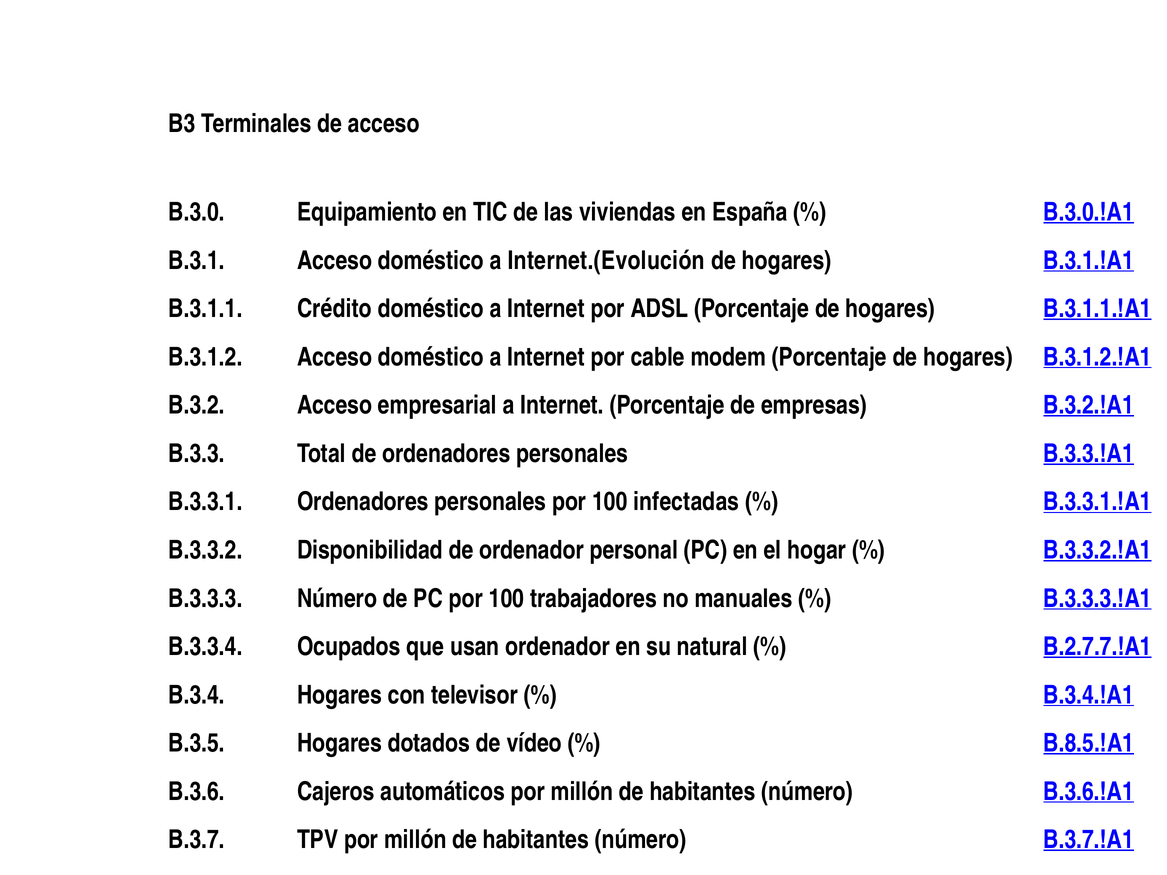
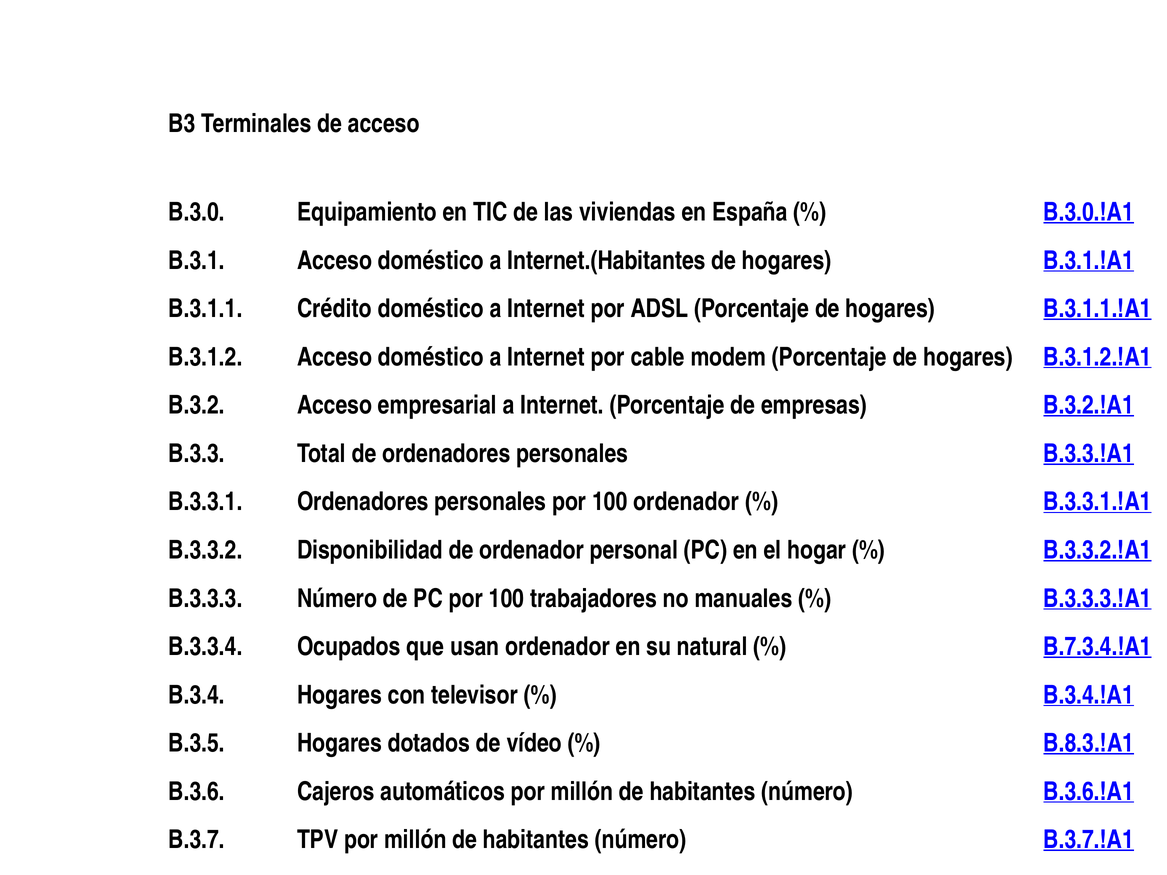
Internet.(Evolución: Internet.(Evolución -> Internet.(Habitantes (606, 261)
100 infectadas: infectadas -> ordenador (686, 502)
B.2.7.7.!A1: B.2.7.7.!A1 -> B.7.3.4.!A1 (1098, 647)
B.8.5.!A1: B.8.5.!A1 -> B.8.3.!A1 (1089, 744)
